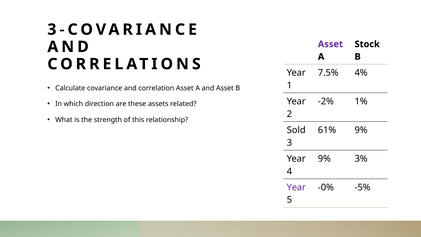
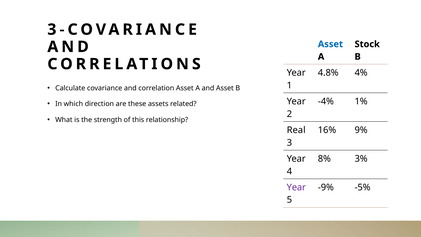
Asset colour: purple -> blue (330, 44)
7.5%: 7.5% -> 4.8% (328, 73)
-2%: -2% -> -4% (326, 101)
Sold: Sold -> Real (296, 130)
61%: 61% -> 16% (327, 130)
9%: 9% -> 8% (324, 159)
-0%: -0% -> -9% (326, 187)
